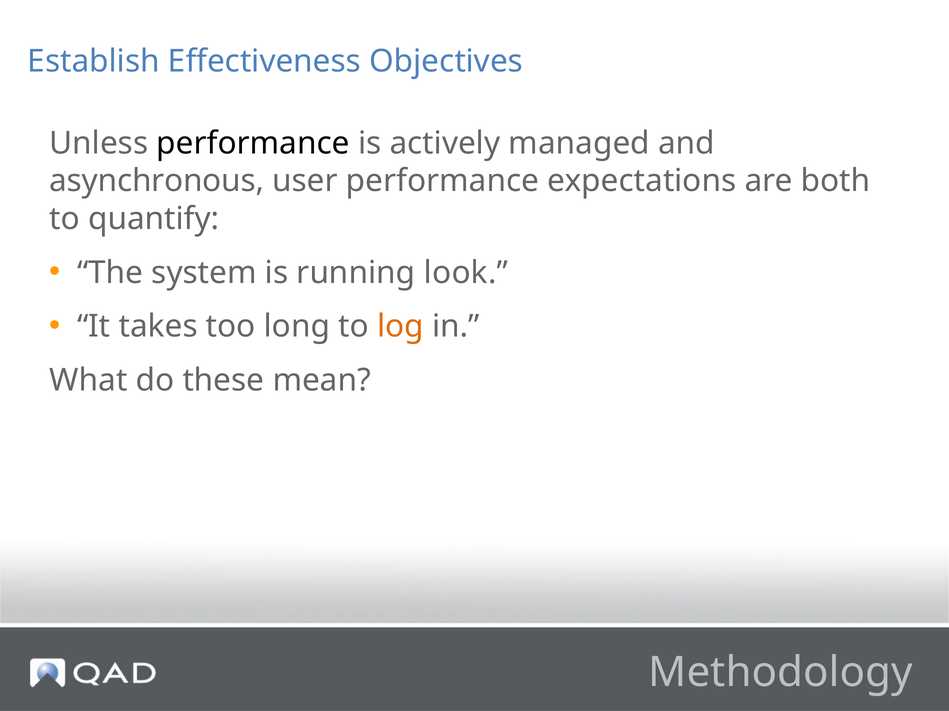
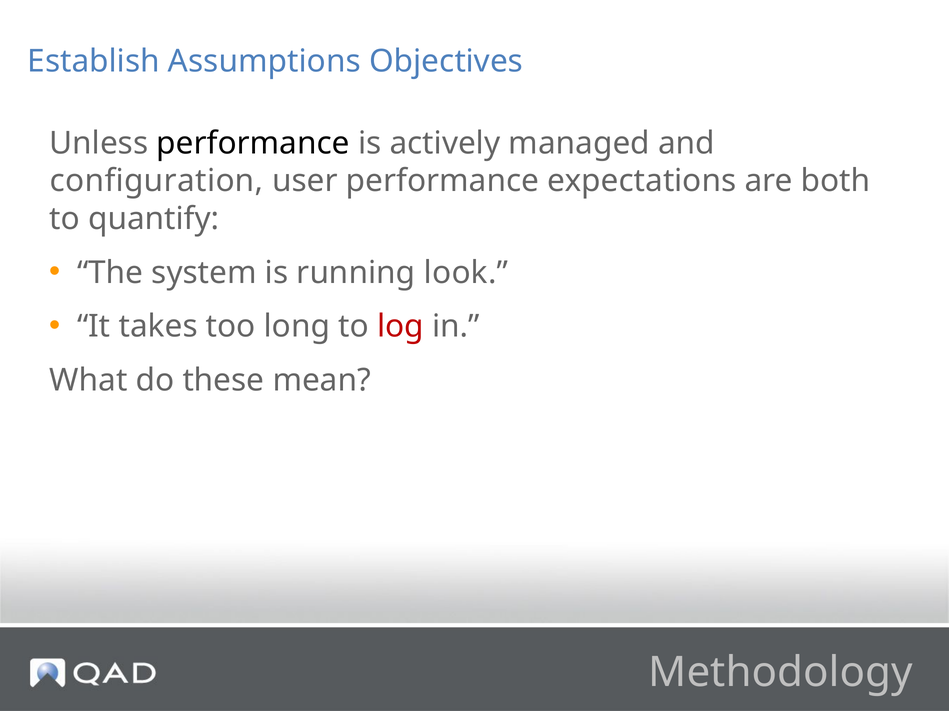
Effectiveness: Effectiveness -> Assumptions (264, 61)
asynchronous: asynchronous -> configuration (156, 181)
log colour: orange -> red (400, 327)
